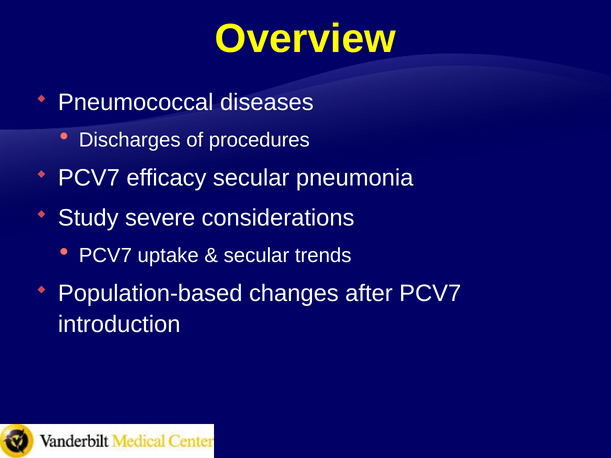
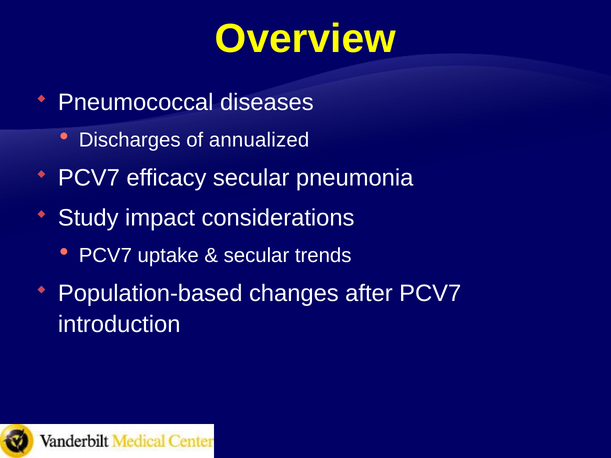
procedures: procedures -> annualized (259, 140)
severe: severe -> impact (160, 218)
